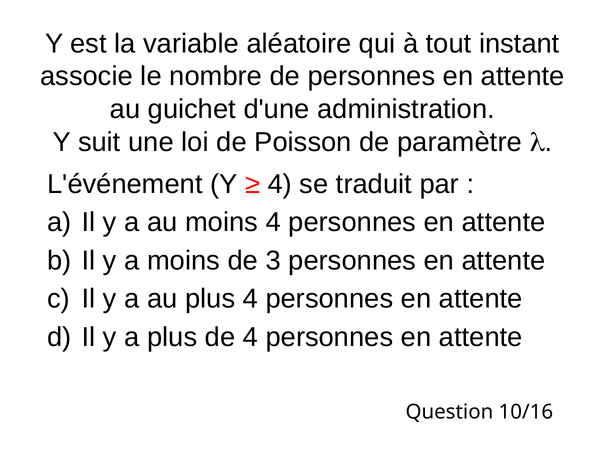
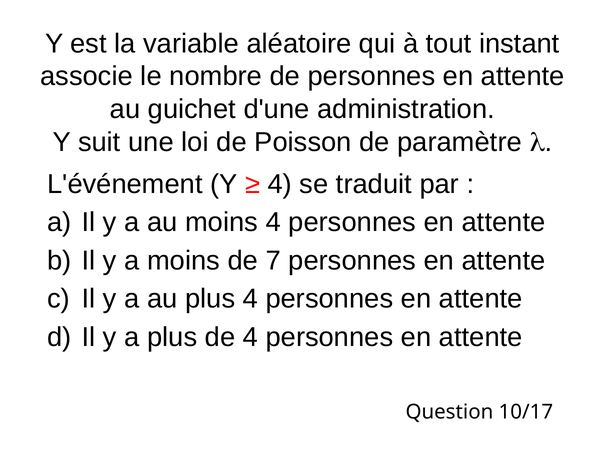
3: 3 -> 7 (273, 261)
10/16: 10/16 -> 10/17 (526, 412)
